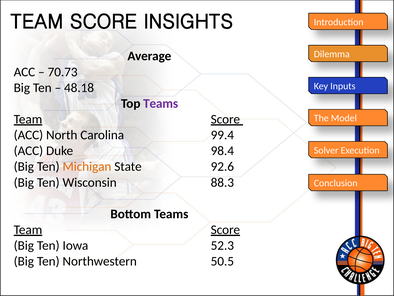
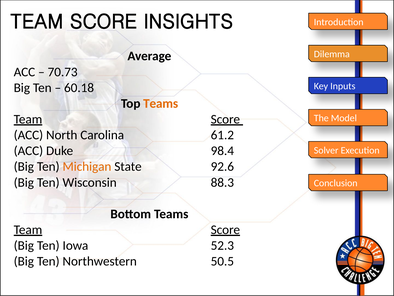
48.18: 48.18 -> 60.18 (79, 88)
Teams colour: purple -> orange (161, 103)
99.4: 99.4 -> 61.2 (222, 135)
